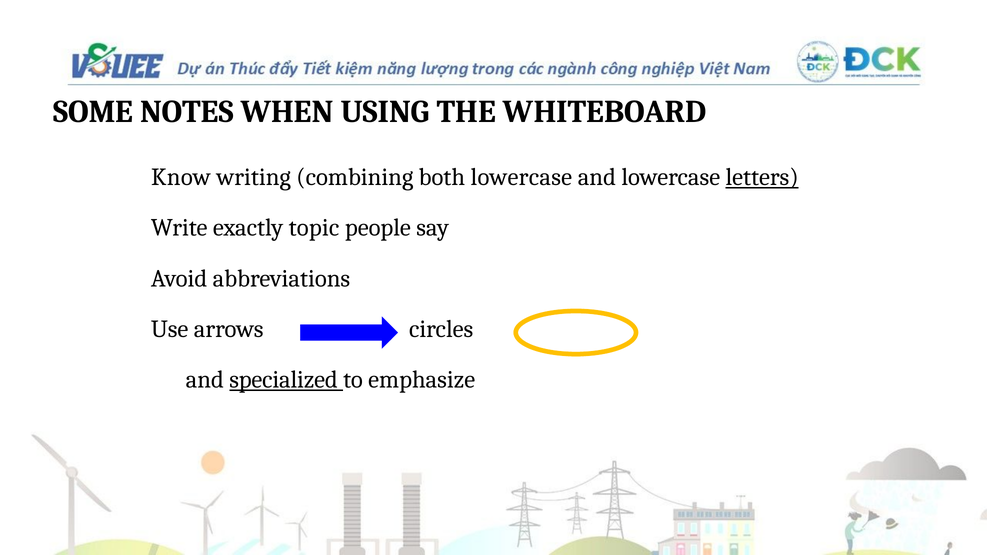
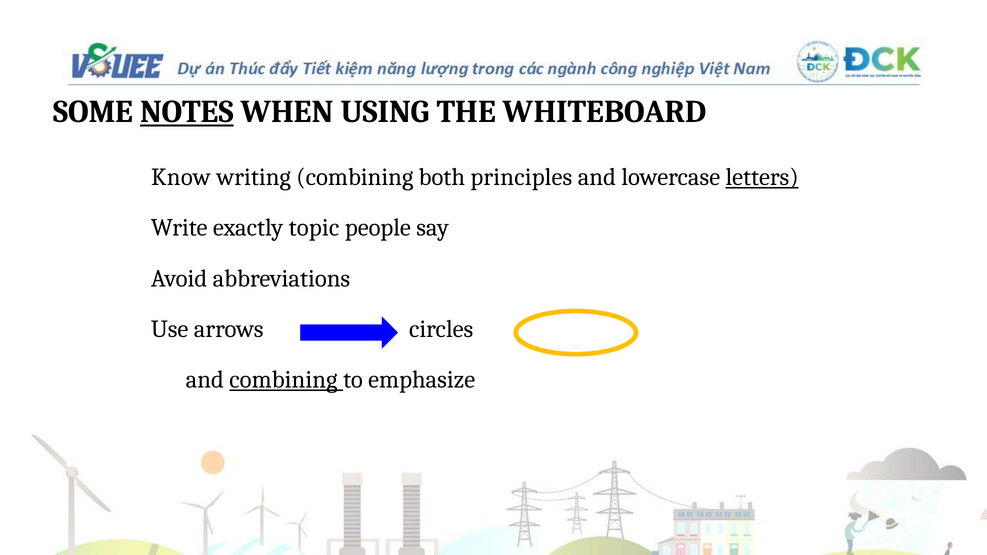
NOTES underline: none -> present (187, 112)
both lowercase: lowercase -> principles (521, 177)
and specialized: specialized -> combining (283, 380)
